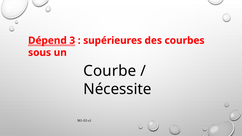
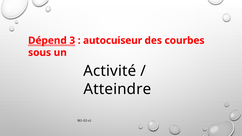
supérieures: supérieures -> autocuiseur (113, 41)
Courbe: Courbe -> Activité (110, 71)
Nécessite: Nécessite -> Atteindre (117, 89)
